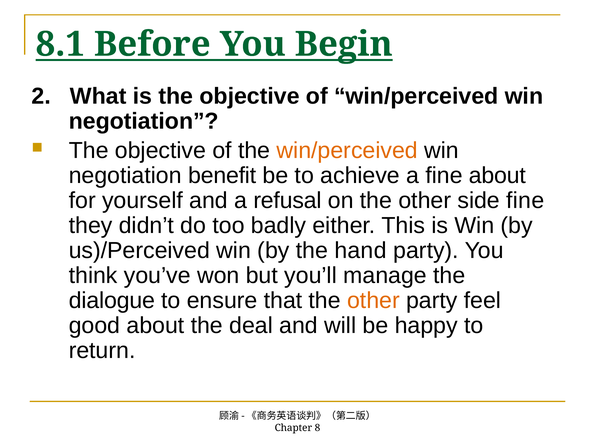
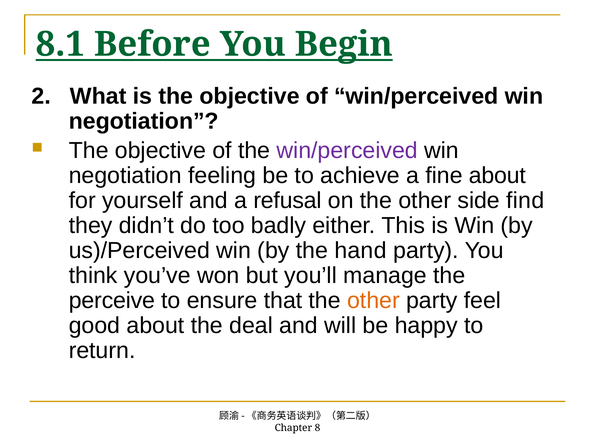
win/perceived colour: orange -> purple (347, 151)
benefit: benefit -> feeling (222, 176)
side fine: fine -> find (525, 201)
dialogue: dialogue -> perceive (112, 301)
